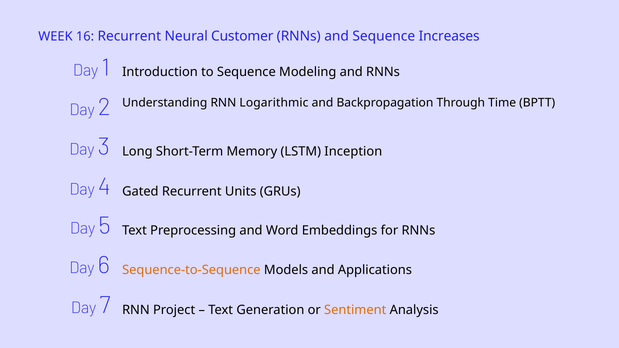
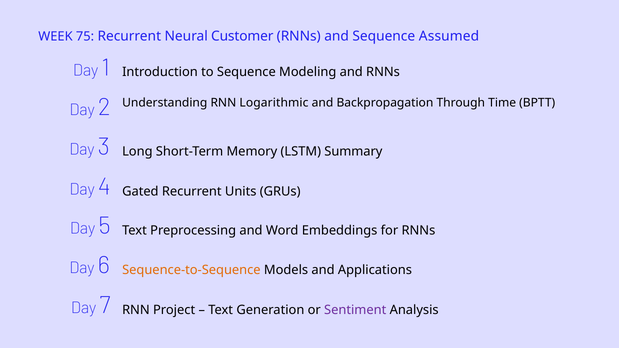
16: 16 -> 75 (85, 37)
Increases: Increases -> Assumed (449, 36)
Inception: Inception -> Summary (353, 152)
Sentiment colour: orange -> purple (355, 310)
